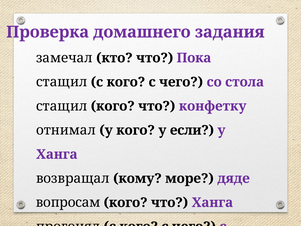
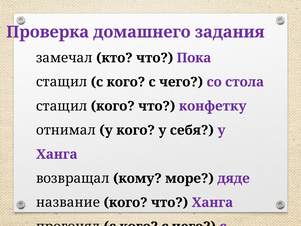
если: если -> себя (192, 130)
вопросам: вопросам -> название (68, 202)
